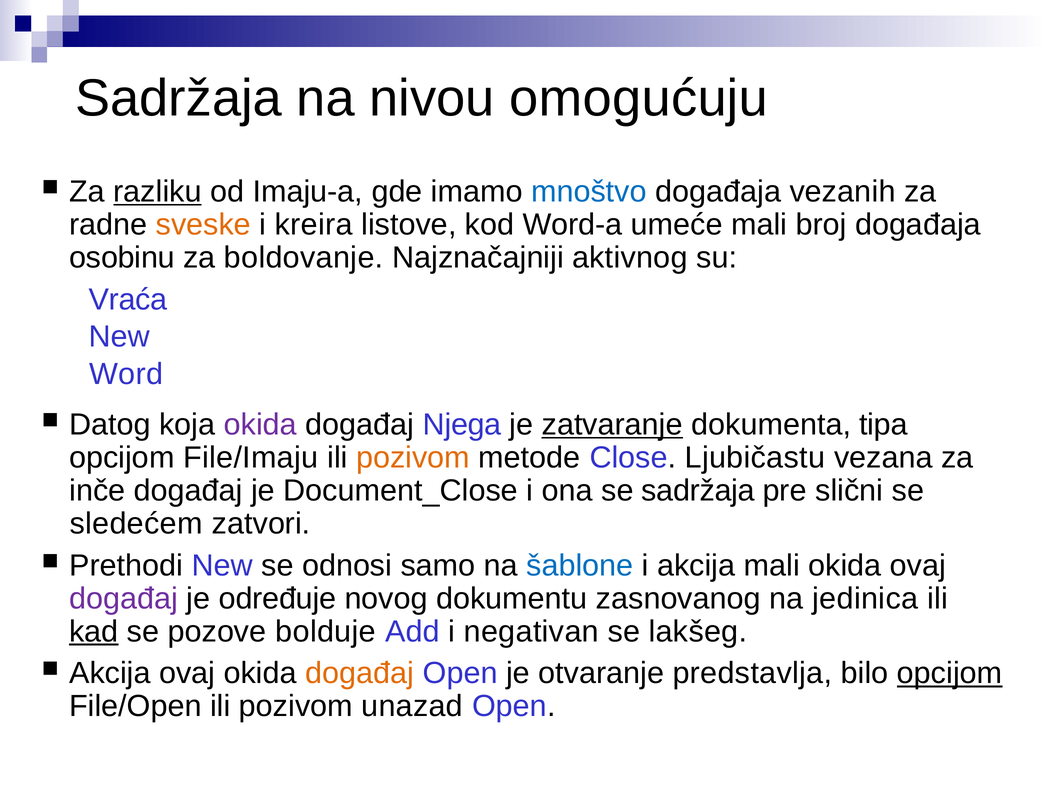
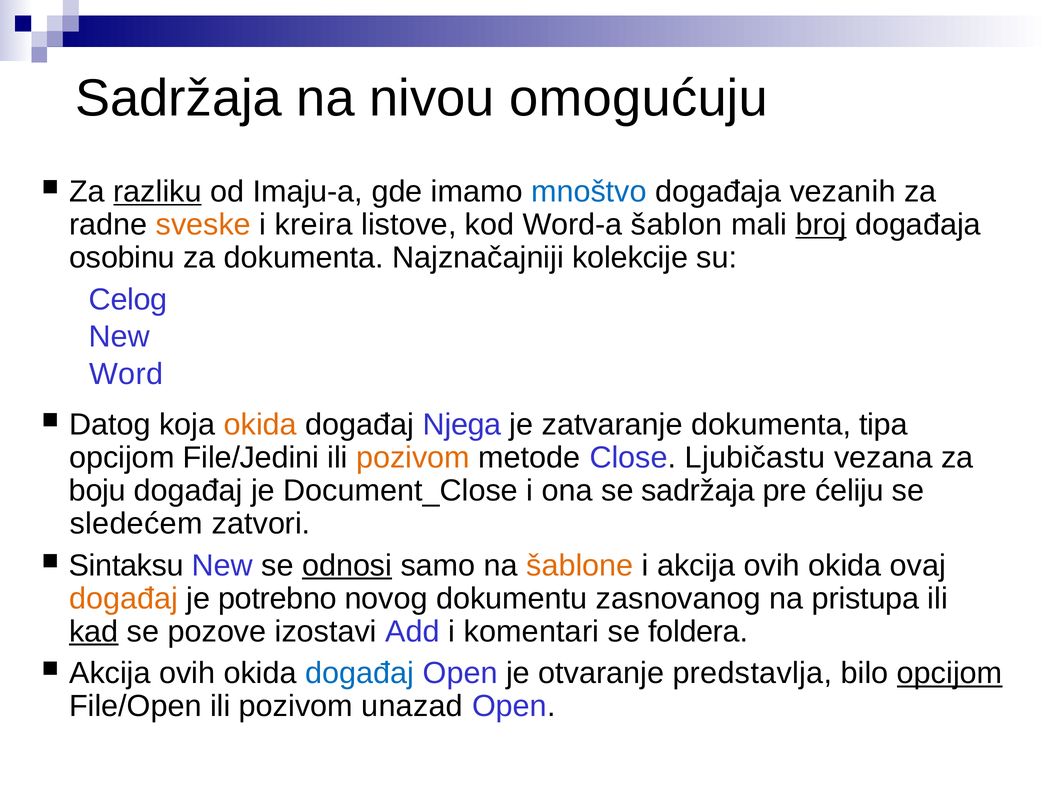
umeće: umeće -> šablon (677, 225)
broj underline: none -> present (821, 225)
za boldovanje: boldovanje -> dokumenta (304, 258)
aktivnog: aktivnog -> kolekcije (630, 258)
Vraća: Vraća -> Celog (128, 300)
okida colour: purple -> orange (260, 425)
zatvaranje underline: present -> none (612, 425)
File/Imaju: File/Imaju -> File/Jedini (251, 458)
inče: inče -> boju (97, 491)
slični: slični -> ćeliju (849, 491)
Prethodi: Prethodi -> Sintaksu (126, 566)
odnosi underline: none -> present (347, 566)
šablone colour: blue -> orange (580, 566)
i akcija mali: mali -> ovih (772, 566)
događaj colour: purple -> orange (124, 599)
određuje: određuje -> potrebno (278, 599)
jedinica: jedinica -> pristupa (866, 599)
bolduje: bolduje -> izostavi (326, 632)
negativan: negativan -> komentari (531, 632)
lakšeg: lakšeg -> foldera (698, 632)
ovaj: ovaj -> ovih (187, 674)
događaj colour: orange -> blue (360, 674)
